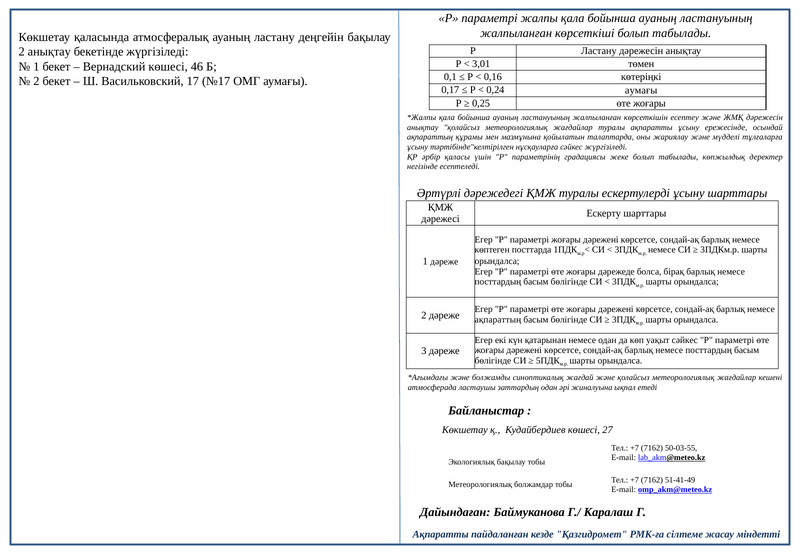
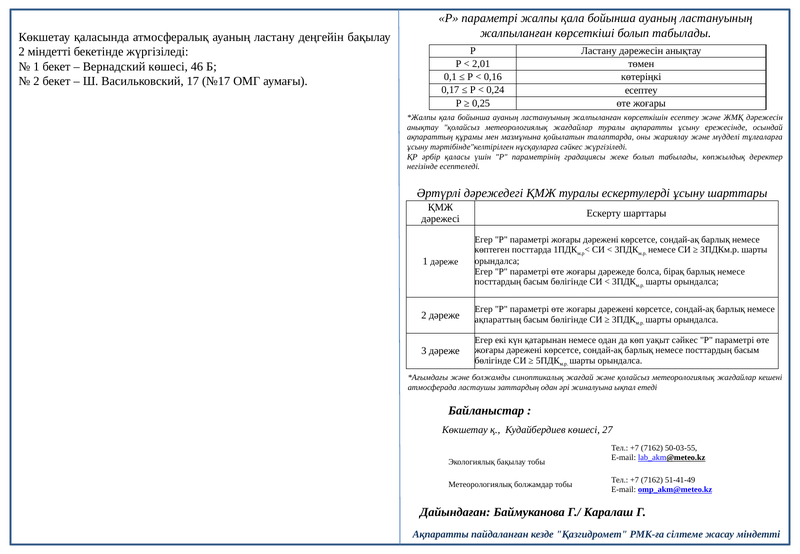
2 анықтау: анықтау -> міндетті (49, 52)
3,01: 3,01 -> 2,01 (481, 64)
0,24 аумағы: аумағы -> есептеу (641, 90)
